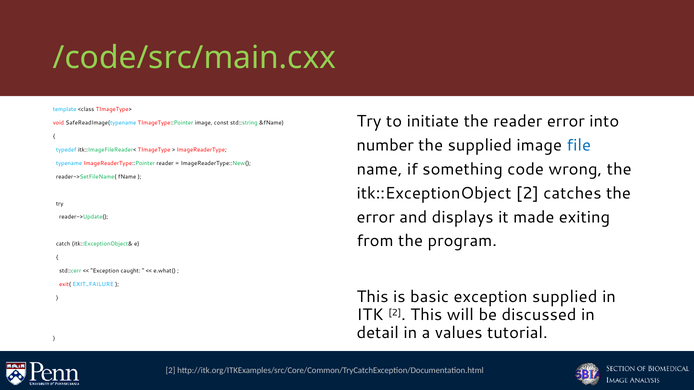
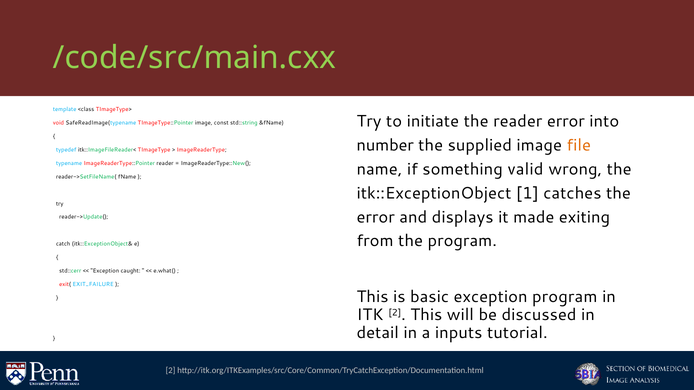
file colour: blue -> orange (579, 146)
code: code -> valid (526, 169)
itk::ExceptionObject 2: 2 -> 1 (527, 193)
exception supplied: supplied -> program (565, 297)
values: values -> inputs (459, 333)
